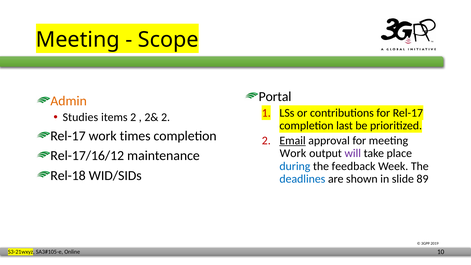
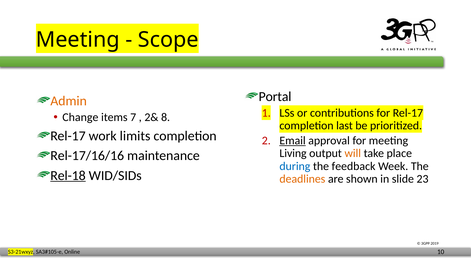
Studies: Studies -> Change (80, 117)
items 2: 2 -> 7 (133, 117)
2& 2: 2 -> 8 (166, 117)
times: times -> limits (135, 136)
Work: Work -> Living (293, 153)
will colour: purple -> orange (353, 153)
Rel-17/16/12: Rel-17/16/12 -> Rel-17/16/16 (87, 156)
Rel-18 underline: none -> present (68, 175)
deadlines colour: blue -> orange (302, 179)
89: 89 -> 23 (423, 179)
